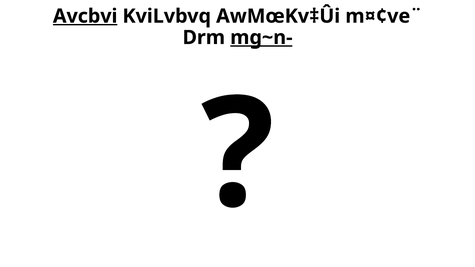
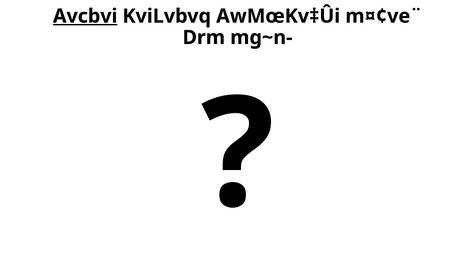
mg~n- underline: present -> none (261, 38)
